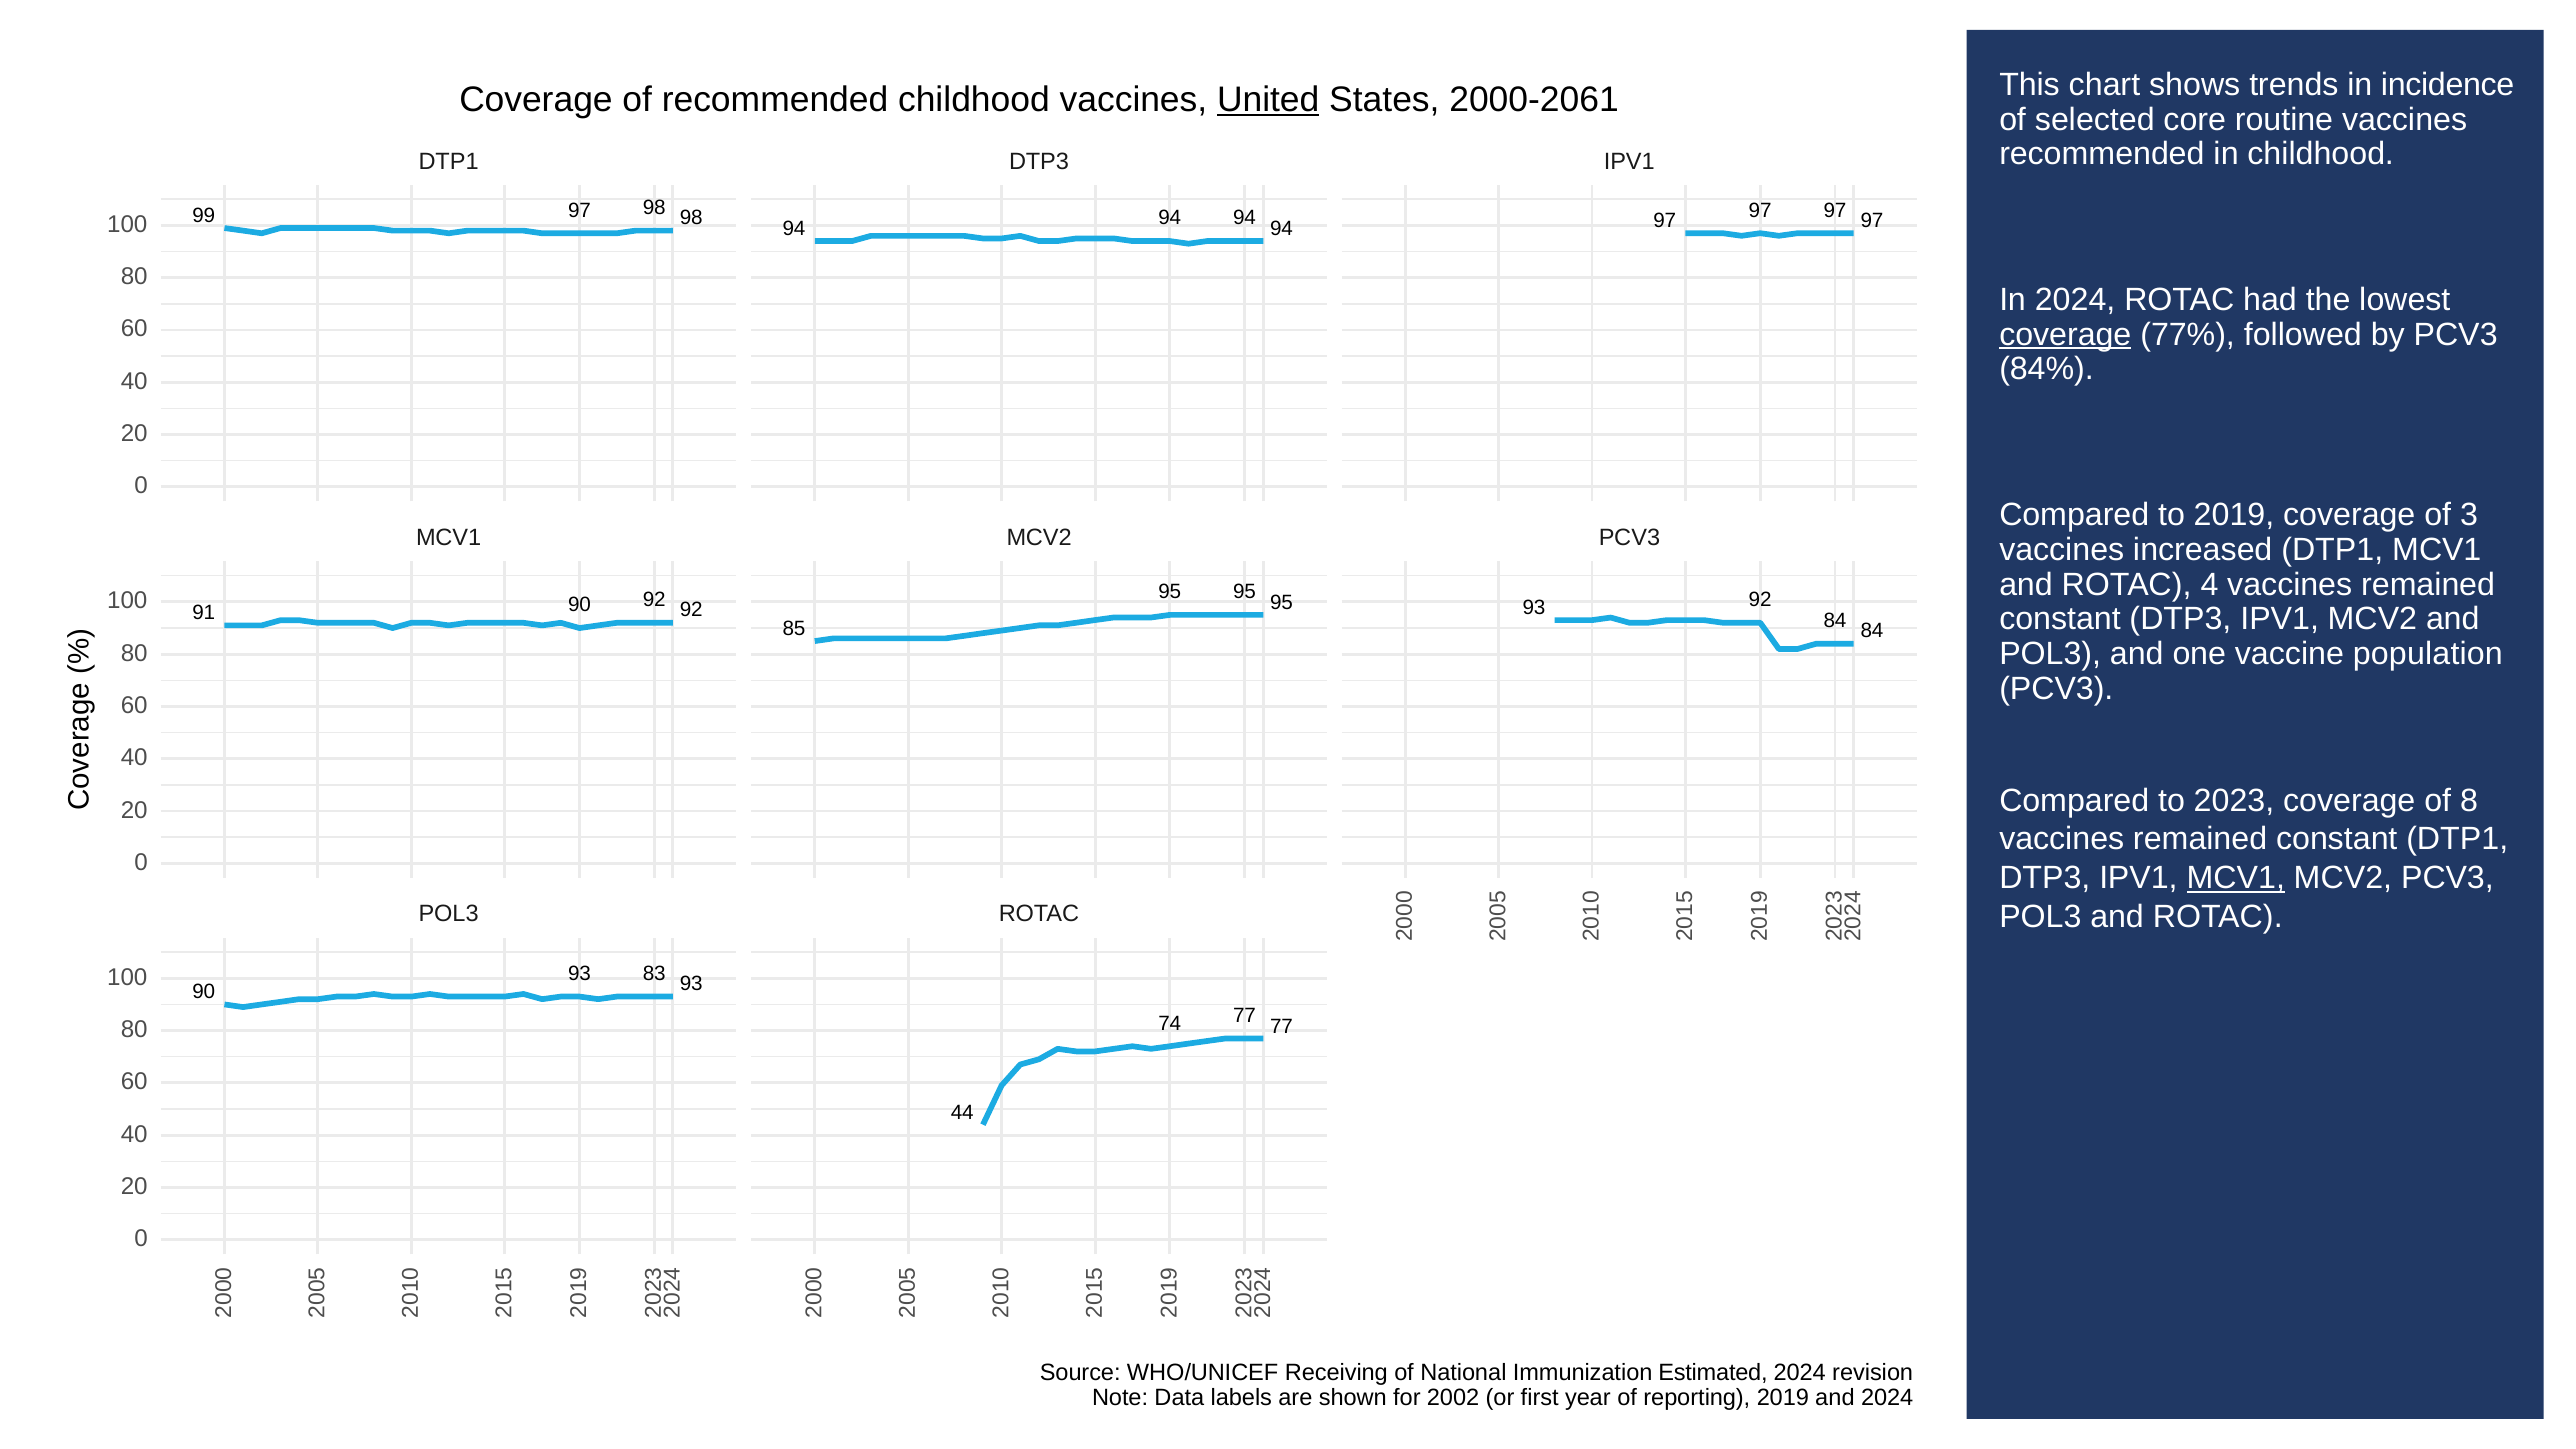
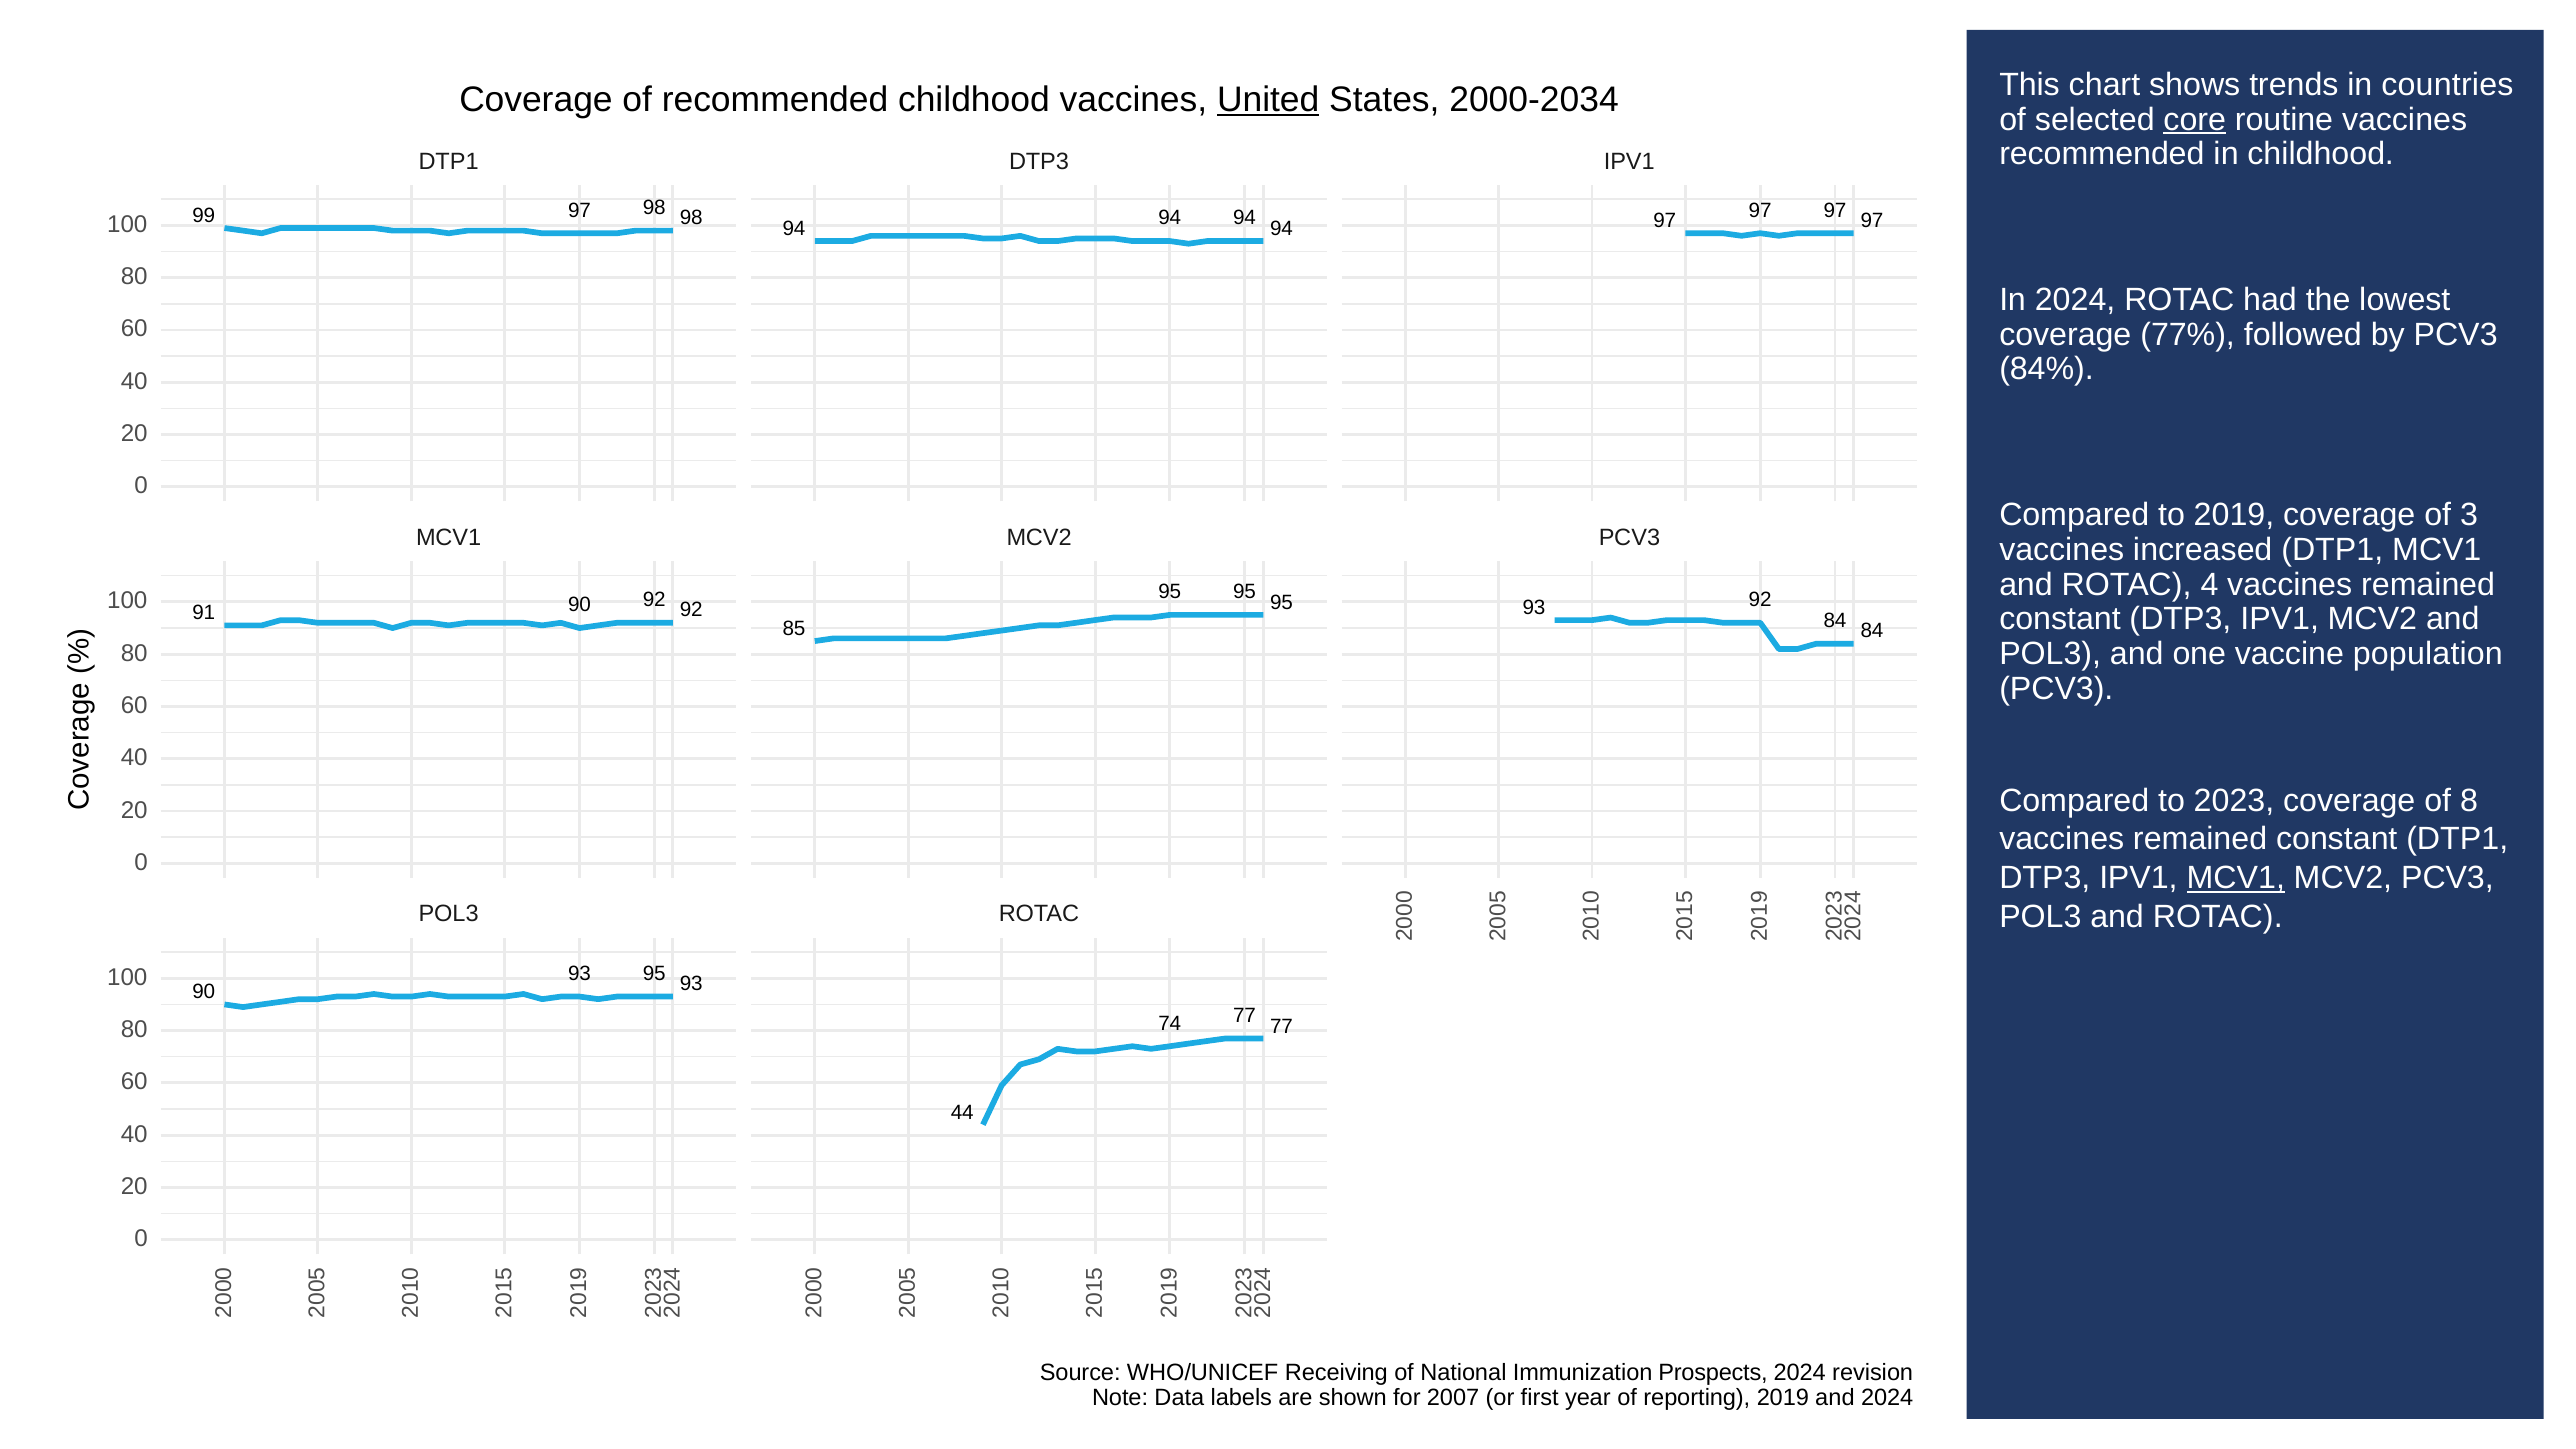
incidence: incidence -> countries (2447, 85)
2000-2061: 2000-2061 -> 2000-2034 (1534, 100)
core underline: none -> present (2195, 119)
coverage underline: present -> none (2065, 335)
93 83: 83 -> 95 (654, 974)
Estimated: Estimated -> Prospects (1713, 1373)
2002: 2002 -> 2007 (1453, 1398)
